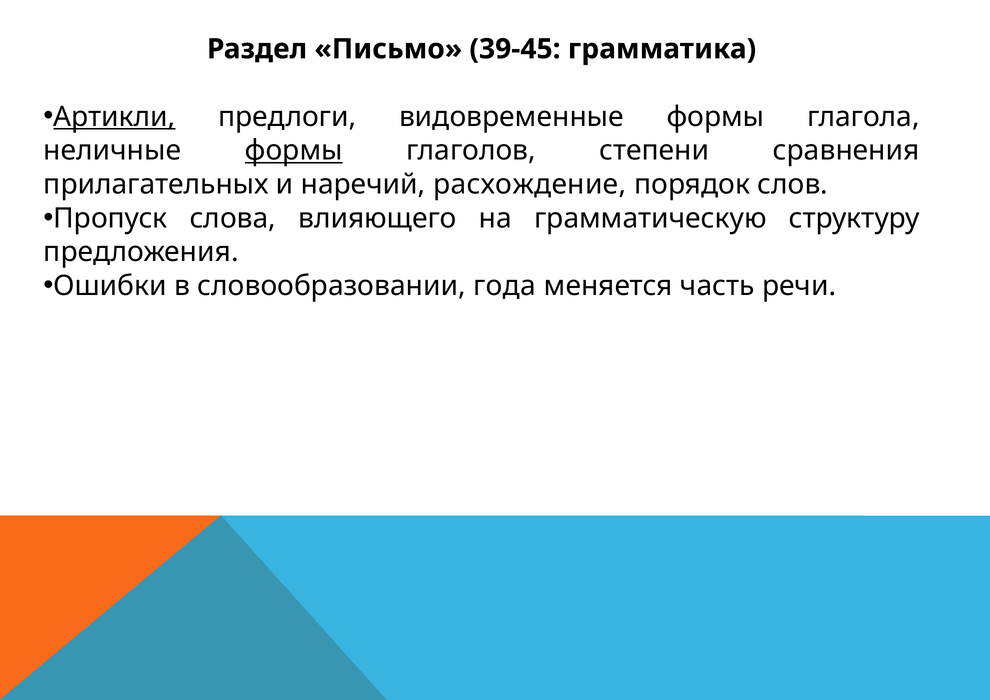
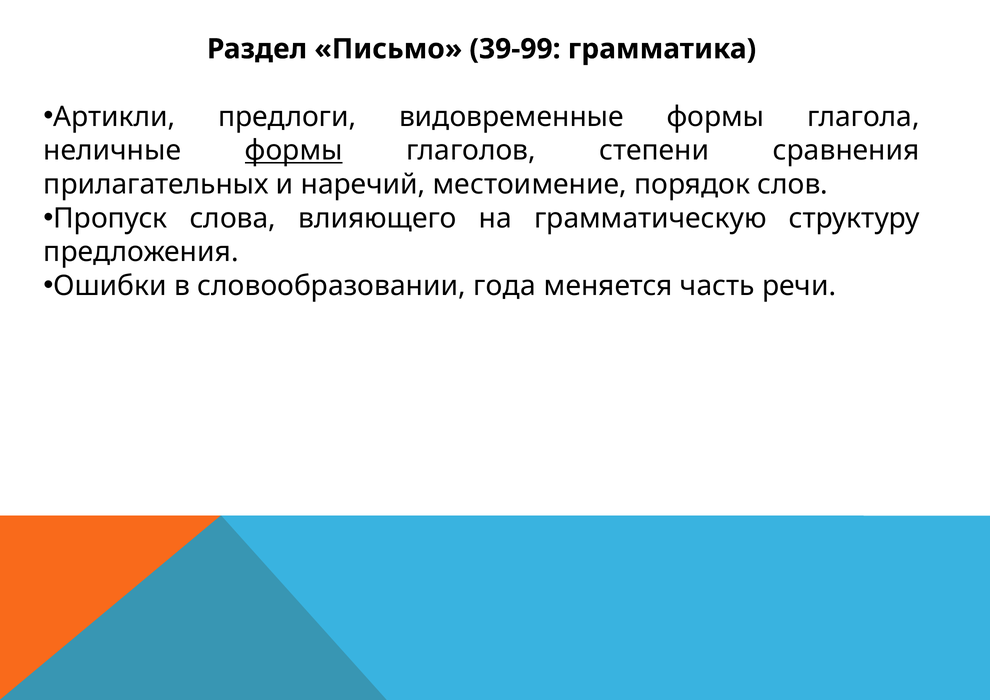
39-45: 39-45 -> 39-99 (515, 49)
Артикли underline: present -> none (114, 117)
расхождение: расхождение -> местоимение (530, 184)
